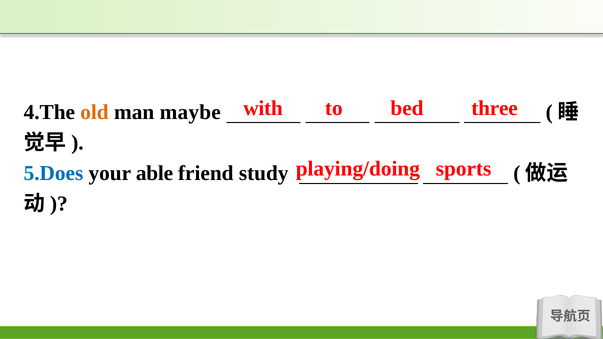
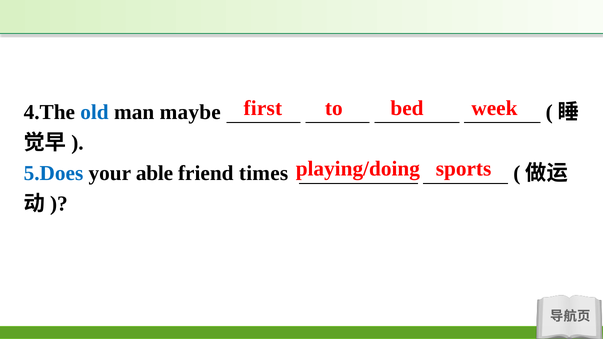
with: with -> first (263, 108)
three: three -> week (494, 108)
old colour: orange -> blue (95, 112)
study: study -> times (264, 173)
